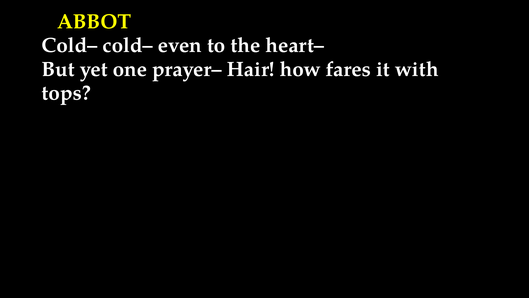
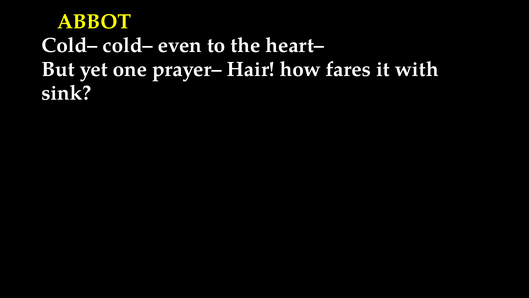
tops: tops -> sink (66, 93)
